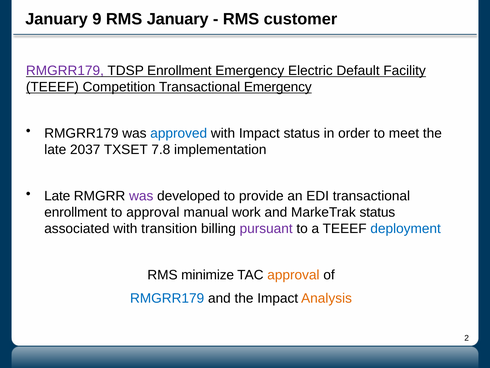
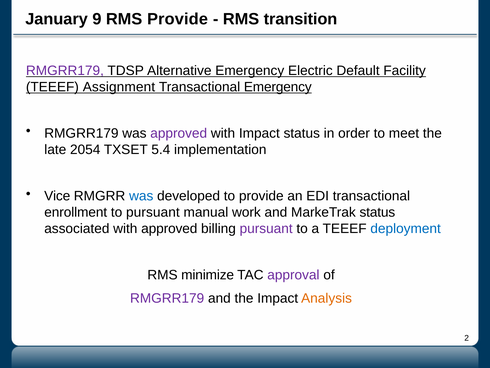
RMS January: January -> Provide (178, 19)
customer: customer -> transition (301, 19)
TDSP Enrollment: Enrollment -> Alternative (179, 70)
Competition: Competition -> Assignment (119, 87)
approved colour: blue -> purple (179, 133)
2037: 2037 -> 2054 (85, 149)
7.8: 7.8 -> 5.4 (161, 149)
Late: Late -> Vice (57, 196)
was colour: purple -> blue (141, 196)
to approval: approval -> pursuant (153, 212)
with transition: transition -> approved (169, 228)
approval colour: orange -> purple (293, 275)
RMGRR179 colour: blue -> purple (167, 298)
